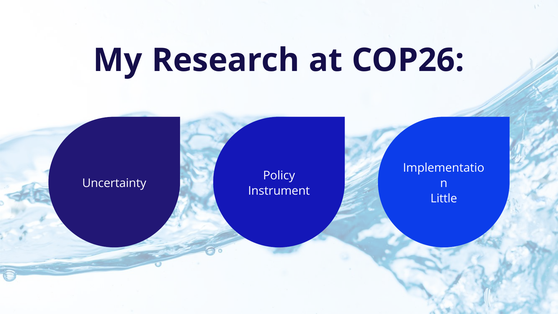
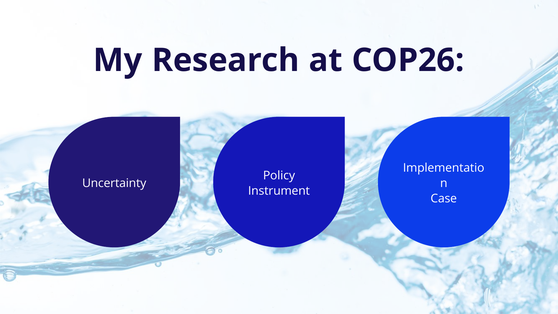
Little: Little -> Case (444, 198)
